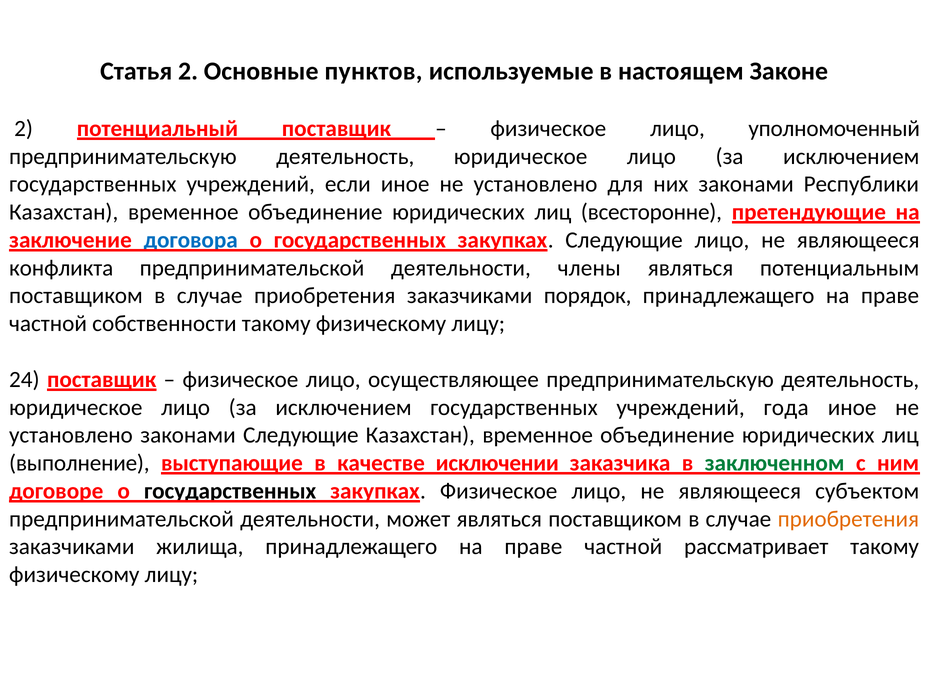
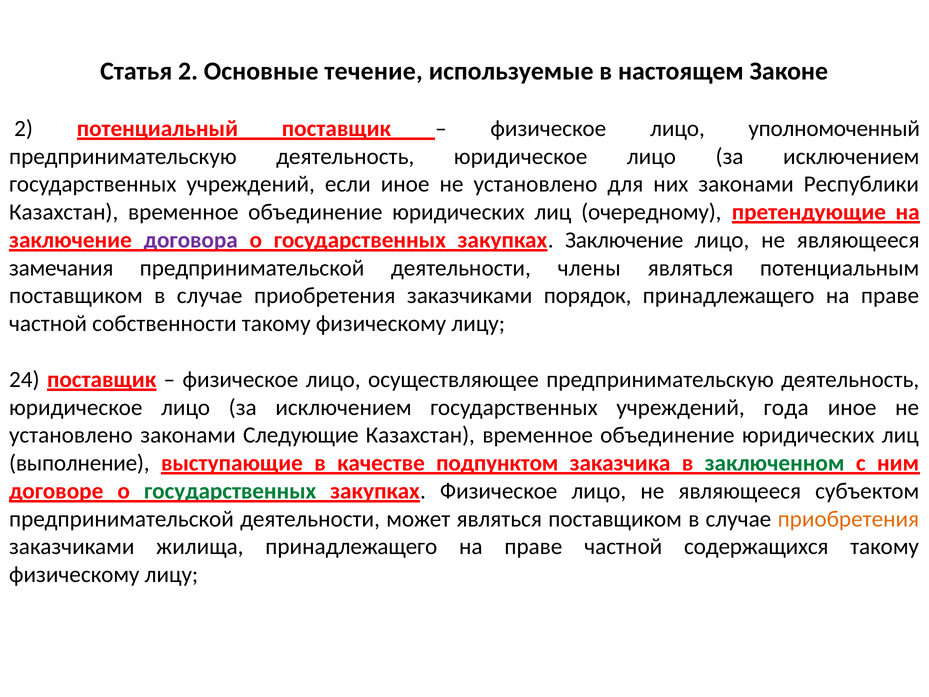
пунктов: пунктов -> течение (374, 71)
всесторонне: всесторонне -> очередному (651, 212)
договора colour: blue -> purple (191, 240)
закупках Следующие: Следующие -> Заключение (624, 240)
конфликта: конфликта -> замечания (61, 268)
исключении: исключении -> подпунктом (497, 463)
государственных colour: black -> green (230, 491)
рассматривает: рассматривает -> содержащихся (756, 547)
